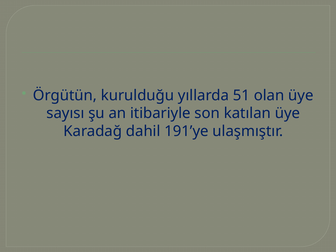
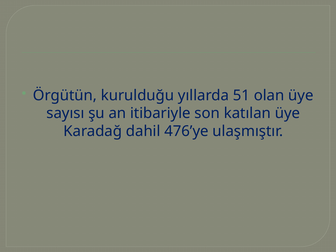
191’ye: 191’ye -> 476’ye (186, 131)
